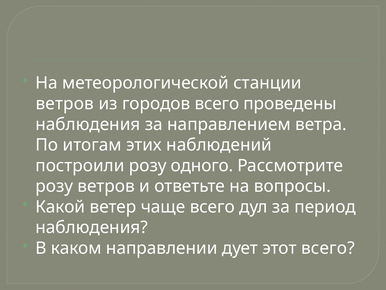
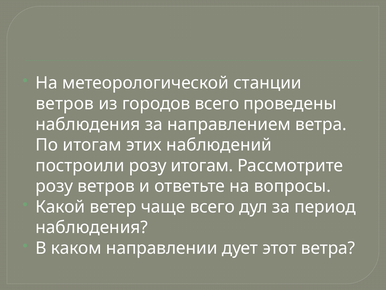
розу одного: одного -> итогам (202, 165)
этот всего: всего -> ветра (328, 248)
